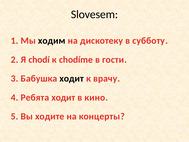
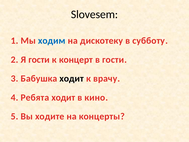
ходим colour: black -> blue (52, 41)
Я chodí: chodí -> гости (39, 60)
chodíme: chodíme -> концерт (76, 60)
